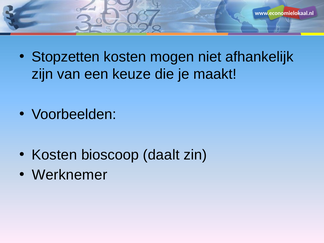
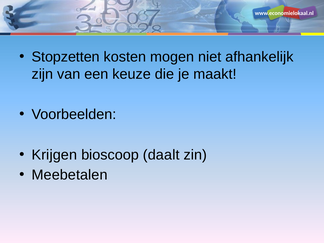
Kosten: Kosten -> Krijgen (54, 155)
Werknemer: Werknemer -> Meebetalen (70, 175)
